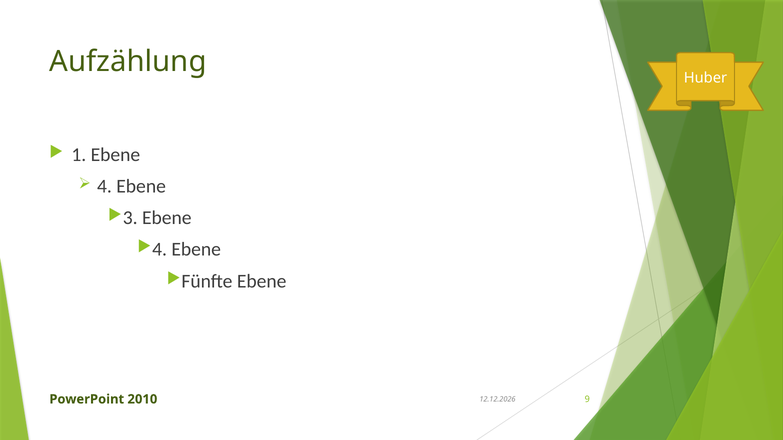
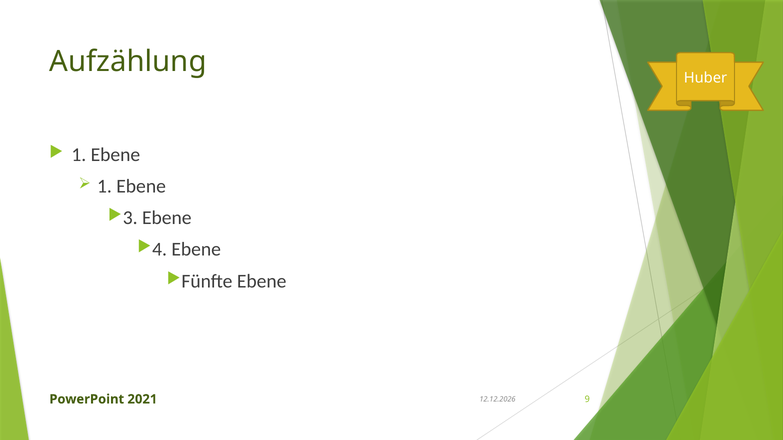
4: 4 -> 1 (105, 186)
2010: 2010 -> 2021 (142, 400)
